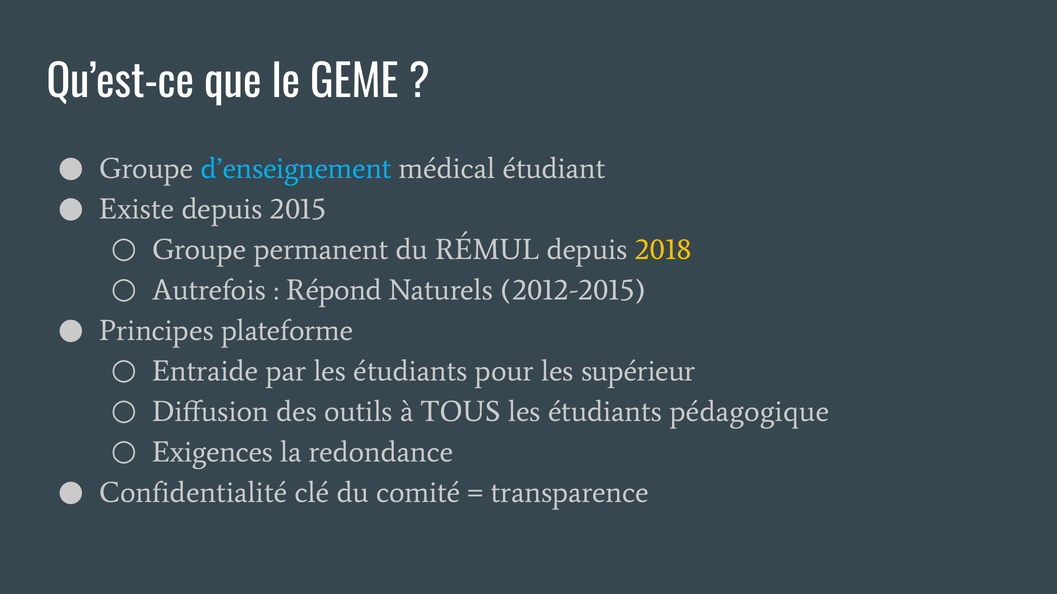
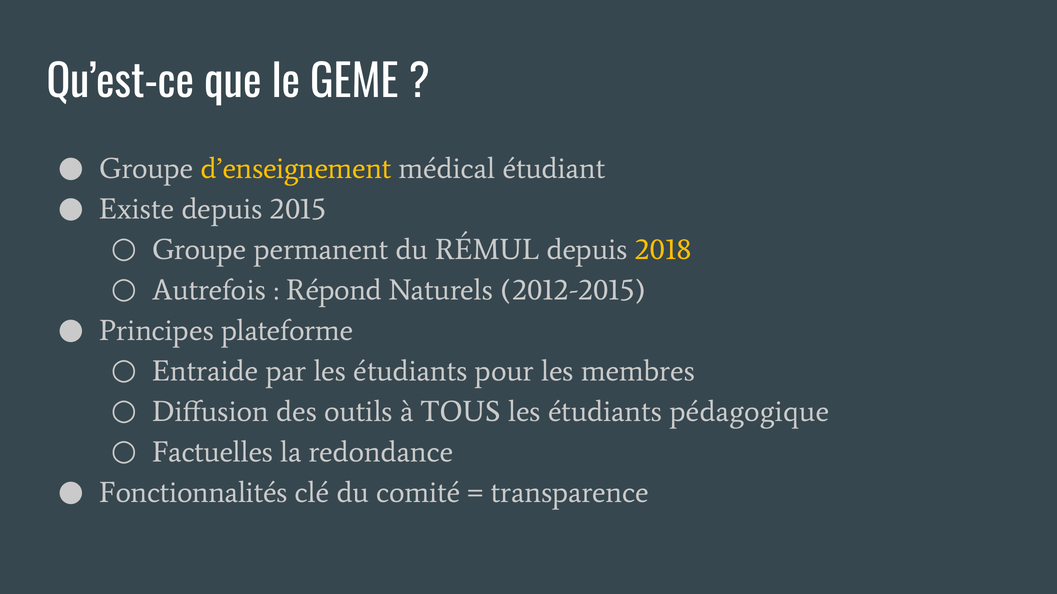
d’enseignement colour: light blue -> yellow (296, 169)
supérieur: supérieur -> membres (638, 371)
Exigences: Exigences -> Factuelles (213, 452)
Confidentialité: Confidentialité -> Fonctionnalités (194, 493)
